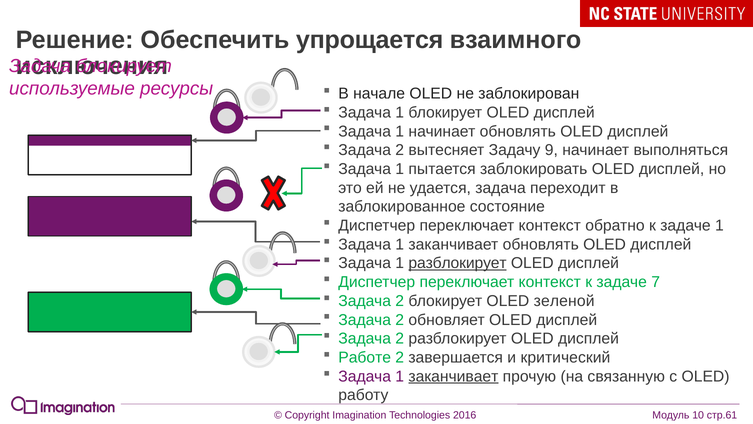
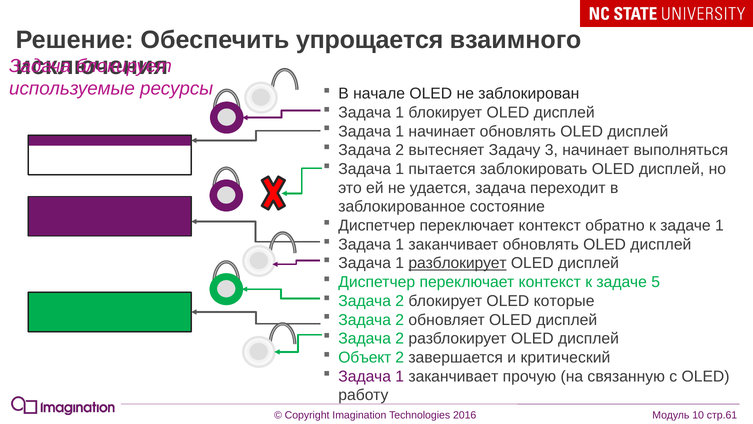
9: 9 -> 3 (551, 150)
7: 7 -> 5 (656, 282)
зеленой: зеленой -> которые (564, 301)
Работе: Работе -> Объект (365, 357)
заканчивает underline: present -> none (453, 376)
